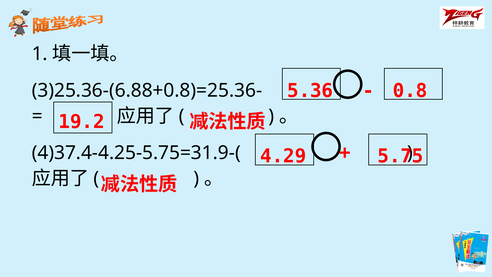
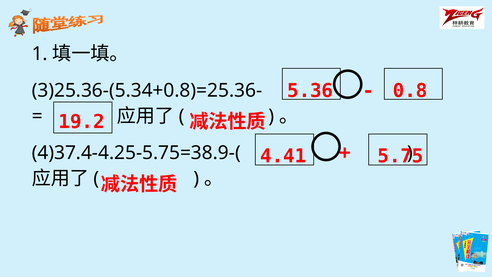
3)25.36-(6.88+0.8)=25.36-: 3)25.36-(6.88+0.8)=25.36- -> 3)25.36-(5.34+0.8)=25.36- (147, 90)
4)37.4-4.25-5.75=31.9-(: 4)37.4-4.25-5.75=31.9-( -> 4)37.4-4.25-5.75=38.9-( (136, 153)
4.29: 4.29 -> 4.41 (283, 156)
